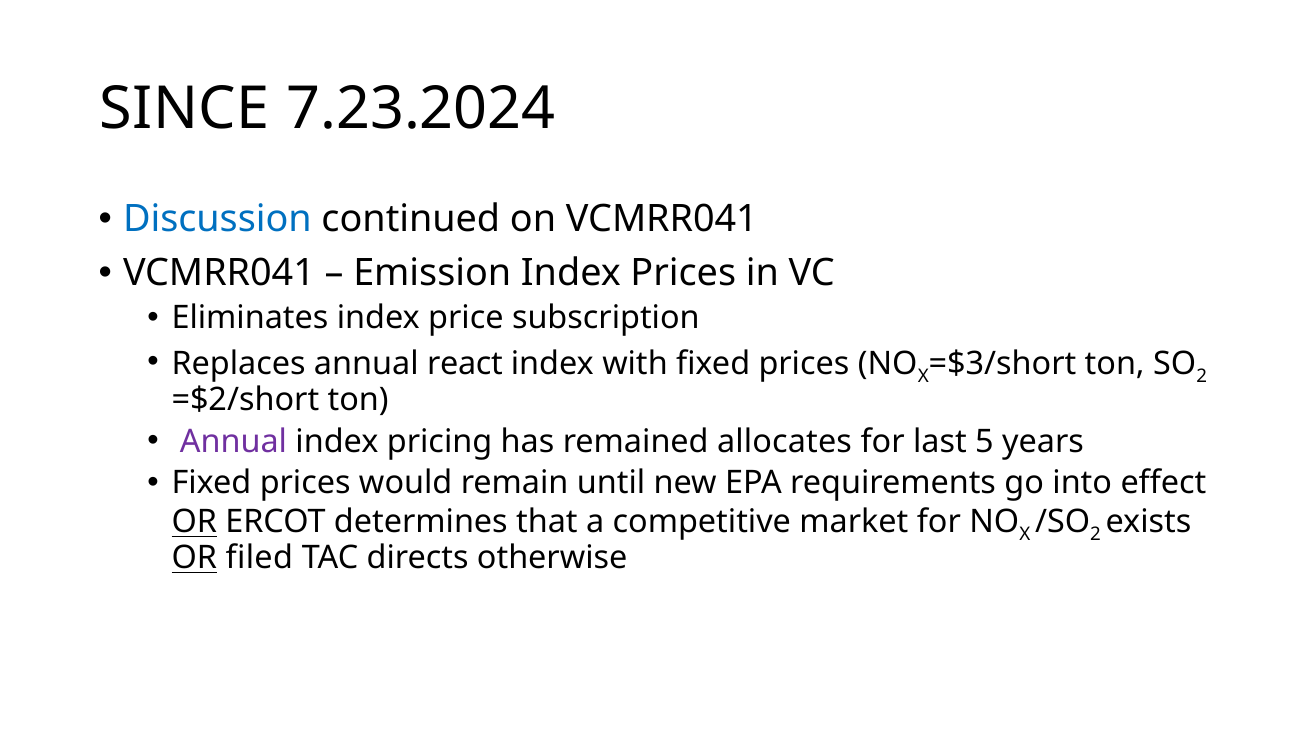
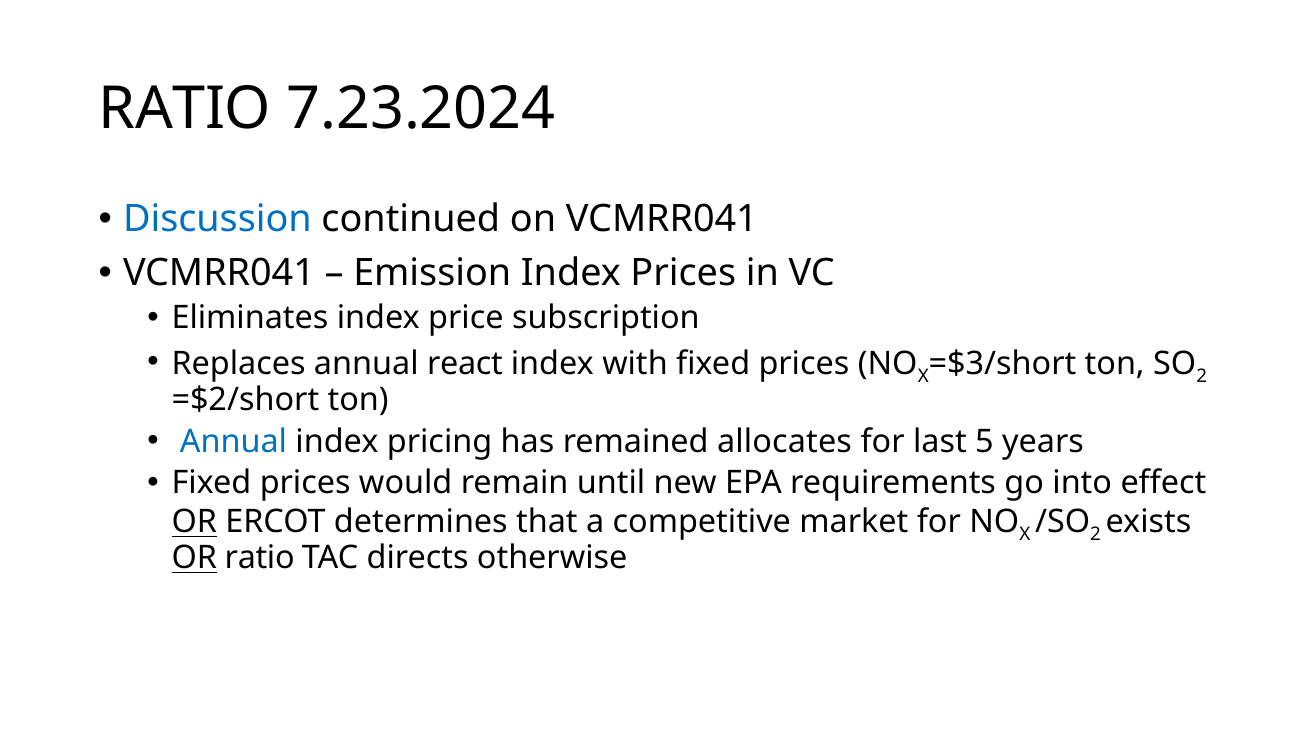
SINCE: SINCE -> RATIO (185, 109)
Annual colour: purple -> blue (234, 441)
OR filed: filed -> ratio (260, 557)
